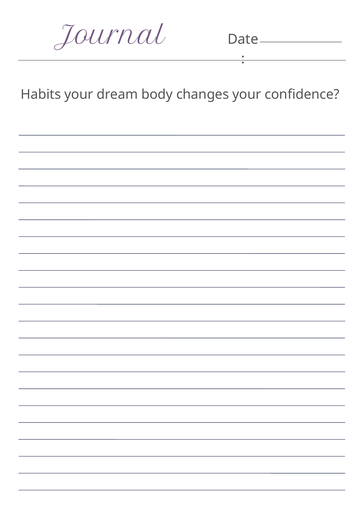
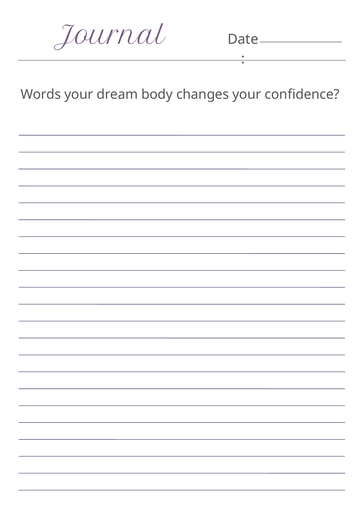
Habits: Habits -> Words (41, 94)
